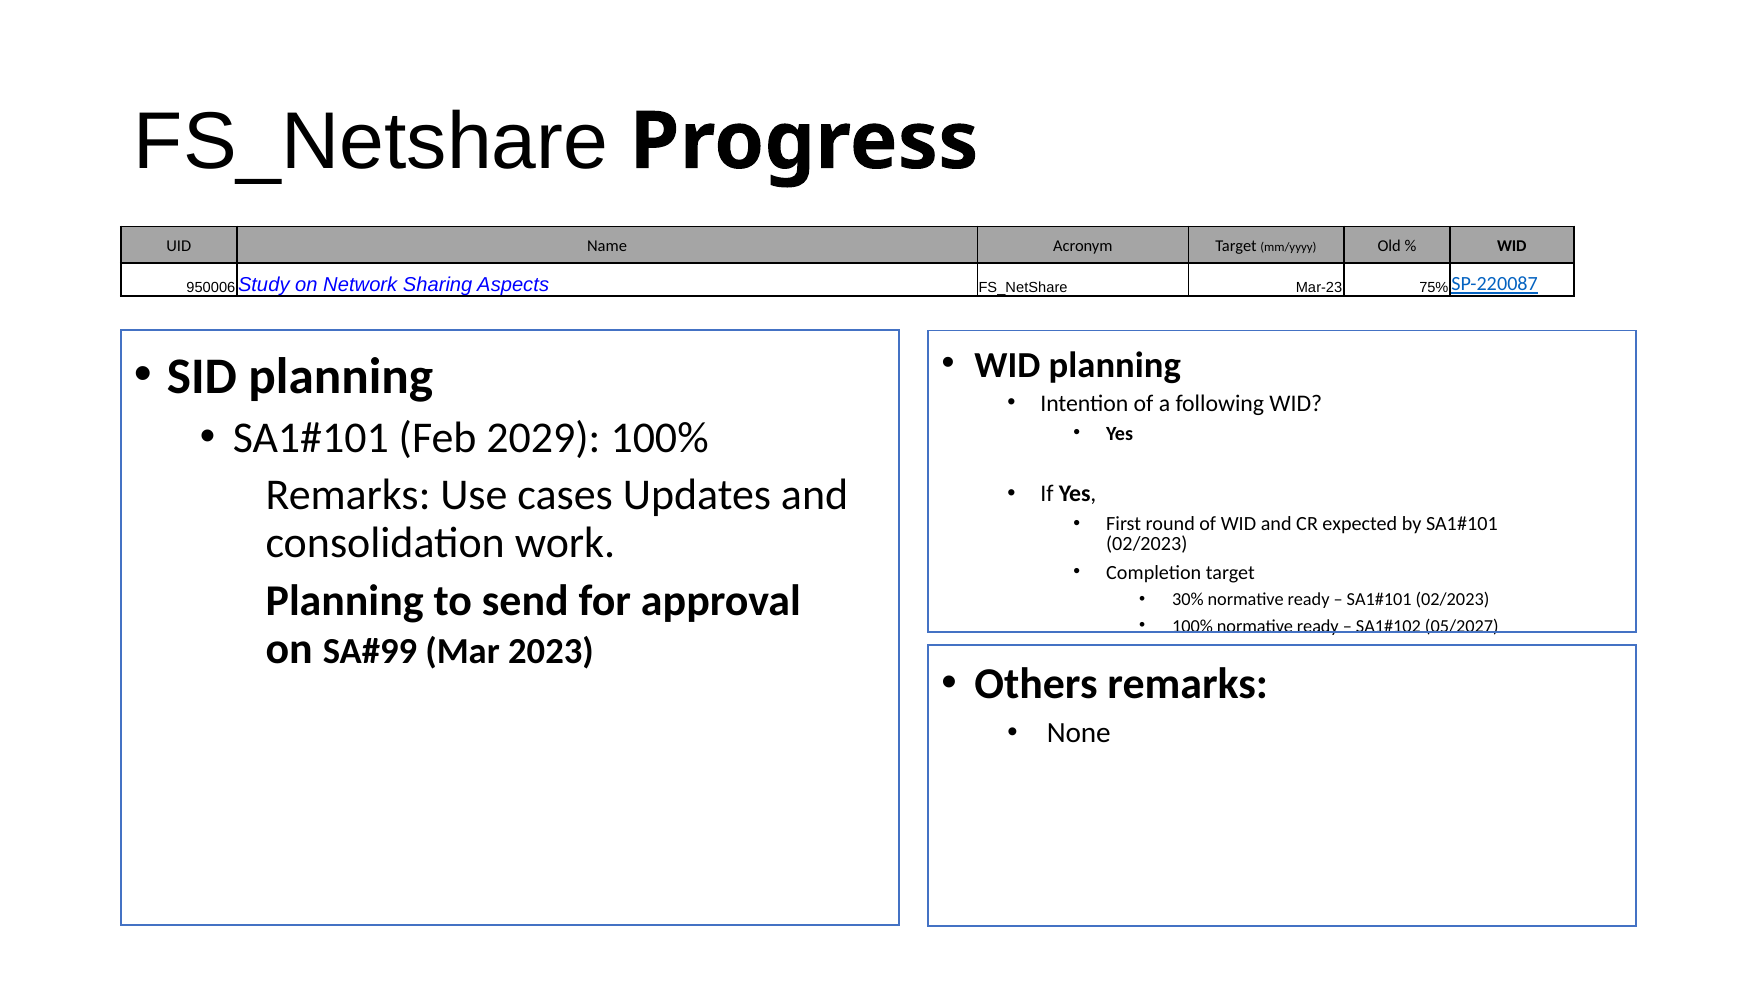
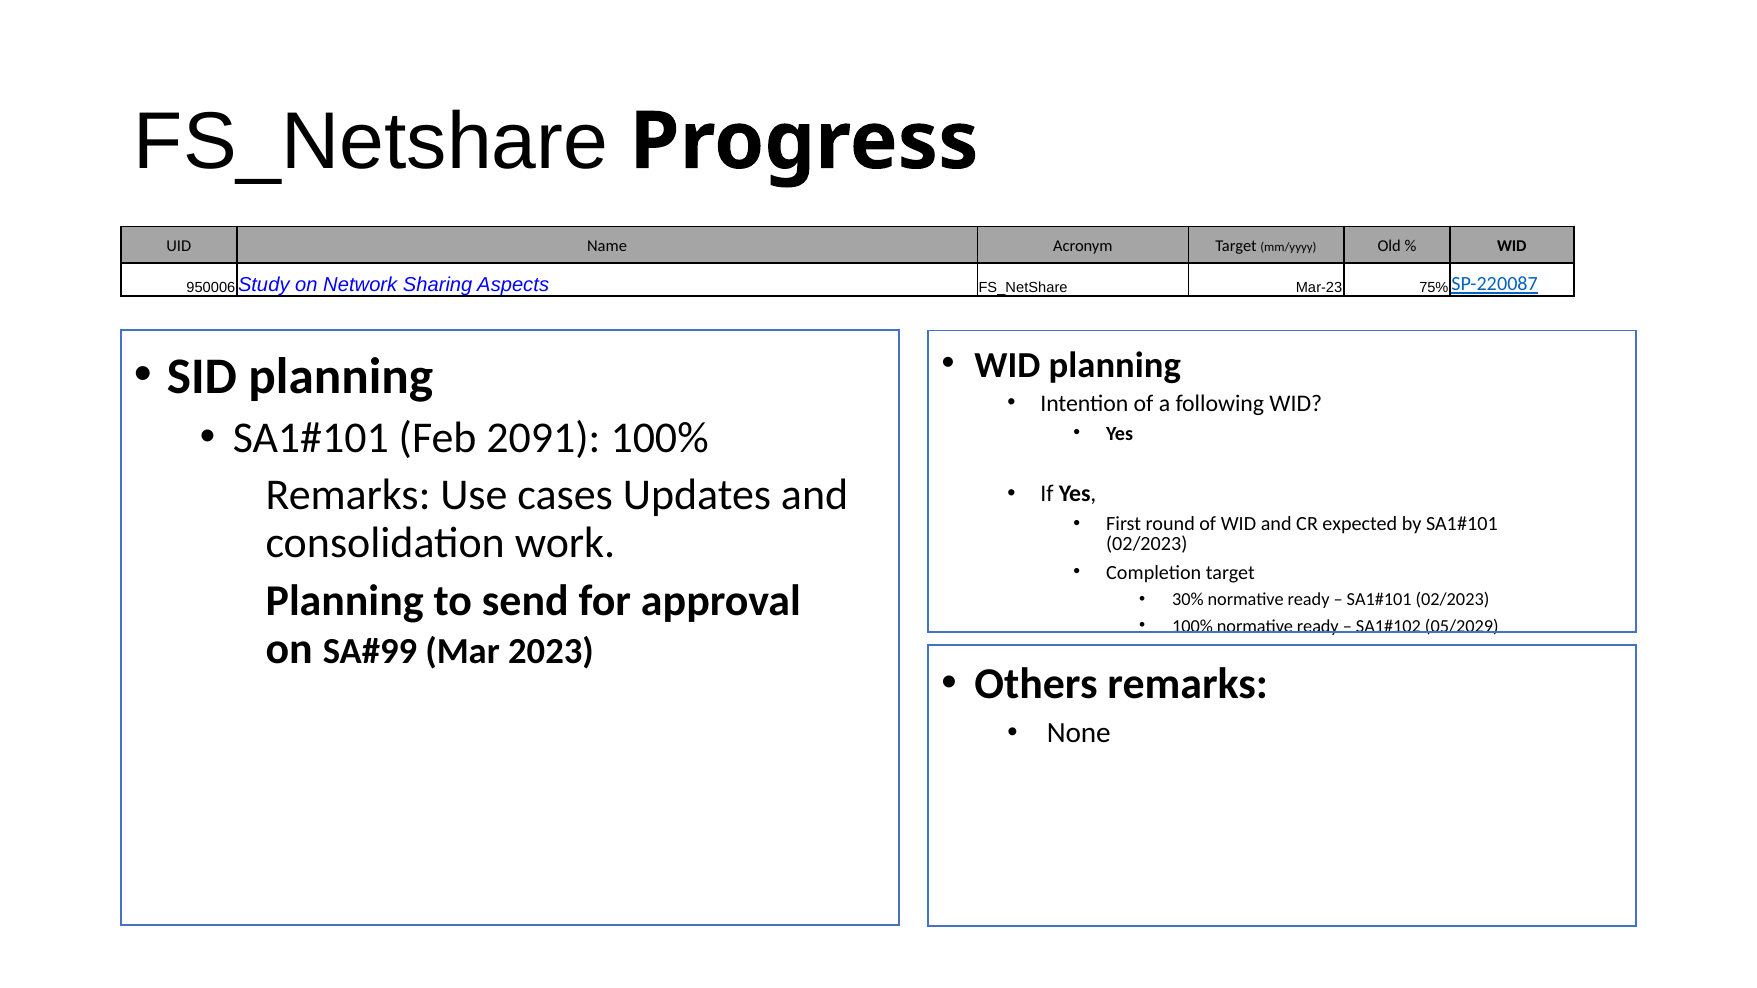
2029: 2029 -> 2091 (543, 438)
05/2027: 05/2027 -> 05/2029 (1462, 626)
